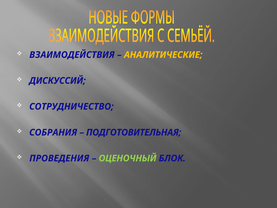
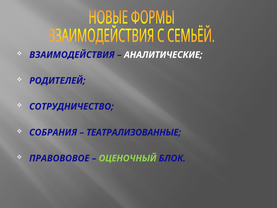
АНАЛИТИЧЕСКИЕ colour: yellow -> white (163, 55)
ДИСКУССИЙ: ДИСКУССИЙ -> РОДИТЕЛЕЙ (57, 81)
ПОДГОТОВИТЕЛЬНАЯ: ПОДГОТОВИТЕЛЬНАЯ -> ТЕАТРАЛИЗОВАННЫЕ (134, 132)
ПРОВЕДЕНИЯ: ПРОВЕДЕНИЯ -> ПРАВОВОВОЕ (59, 158)
